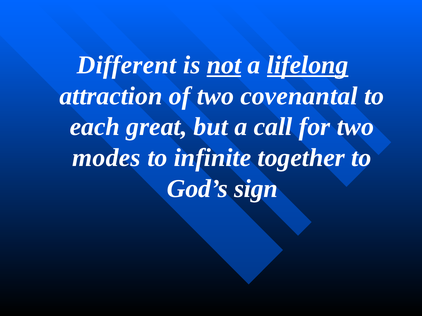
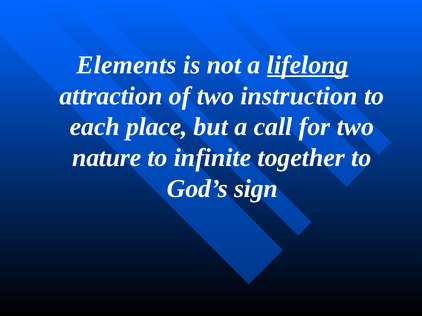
Different: Different -> Elements (127, 65)
not underline: present -> none (224, 65)
covenantal: covenantal -> instruction (299, 96)
great: great -> place (157, 127)
modes: modes -> nature (107, 158)
